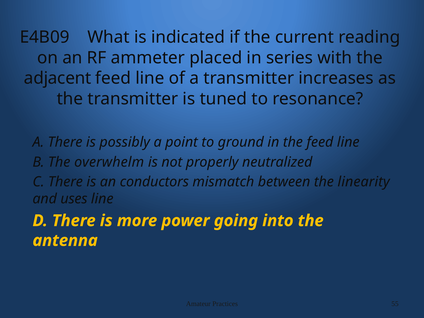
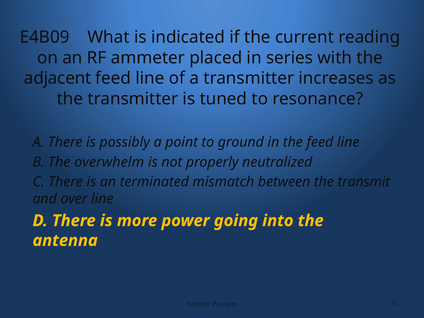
conductors: conductors -> terminated (154, 182)
linearity: linearity -> transmit (364, 182)
uses: uses -> over (74, 199)
